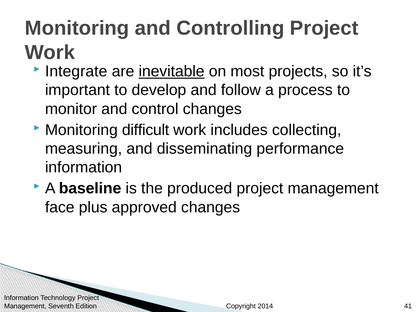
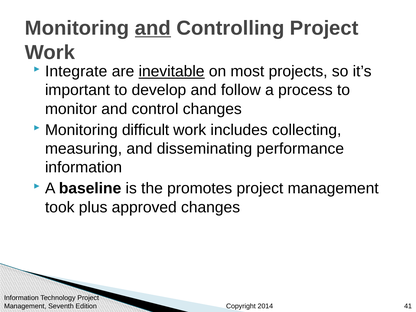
and underline: none -> present (153, 28)
produced: produced -> promotes (200, 188)
face: face -> took (60, 207)
